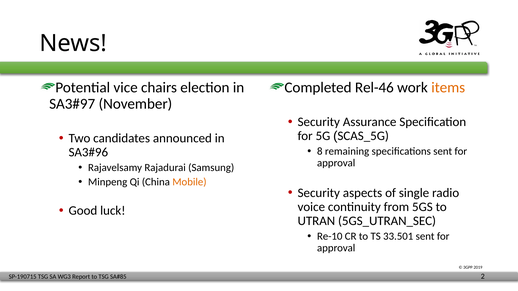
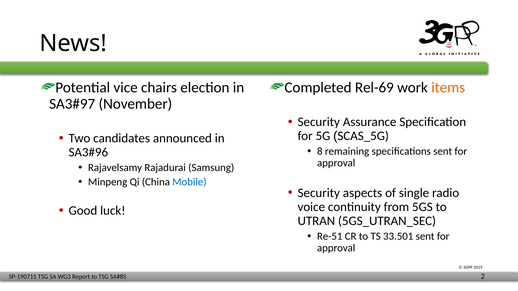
Rel-46: Rel-46 -> Rel-69 (374, 88)
Mobile colour: orange -> blue (189, 182)
Re-10: Re-10 -> Re-51 (330, 237)
